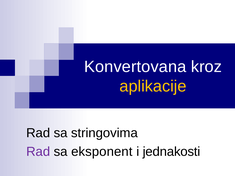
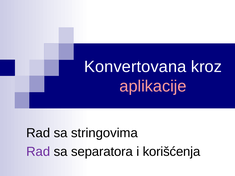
aplikacije colour: yellow -> pink (153, 86)
eksponent: eksponent -> separatora (102, 152)
jednakosti: jednakosti -> korišćenja (172, 152)
